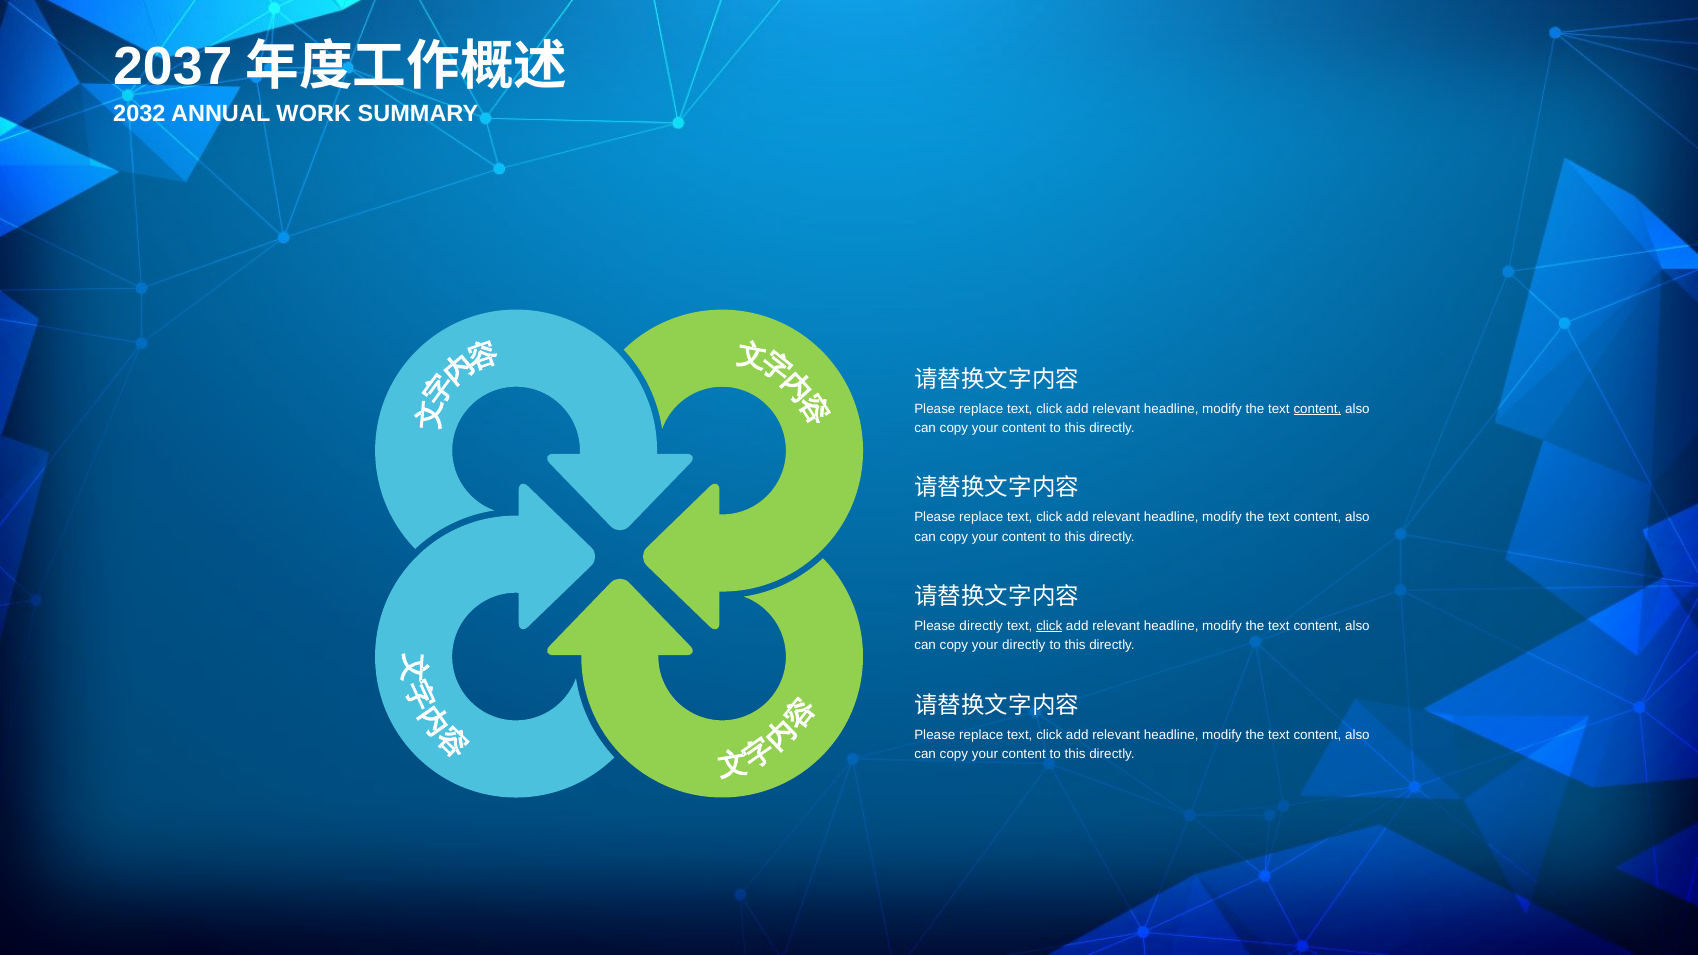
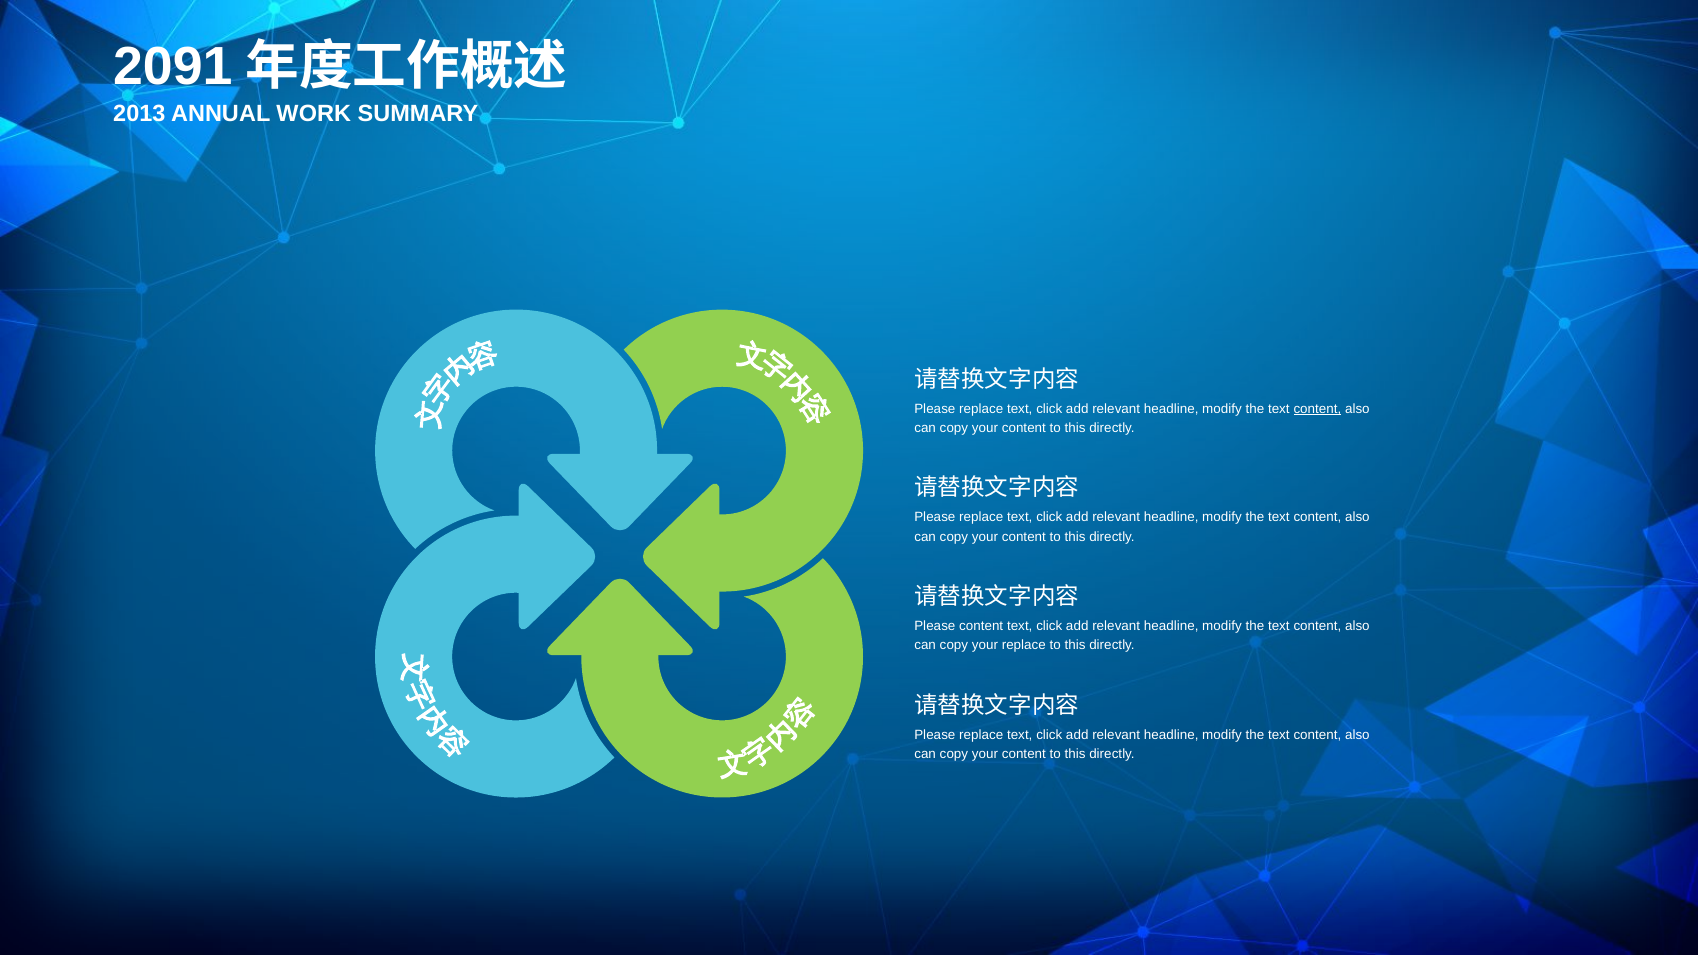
2037: 2037 -> 2091 (173, 67)
2032: 2032 -> 2013 (139, 114)
Please directly: directly -> content (981, 626)
click underline: present -> none (1049, 626)
your directly: directly -> replace (1024, 645)
